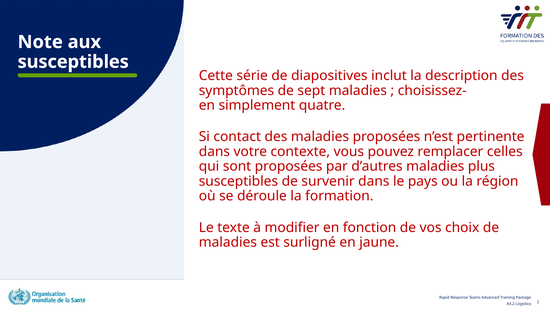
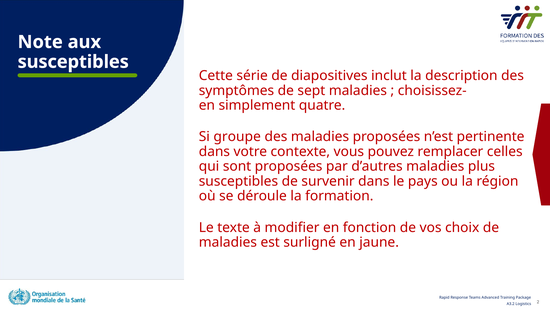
contact: contact -> groupe (237, 137)
